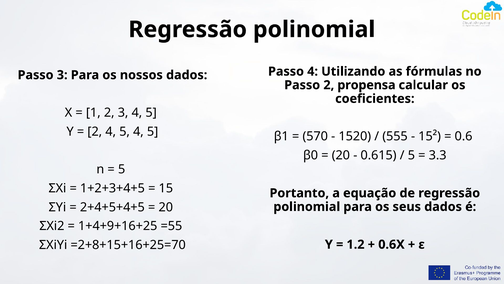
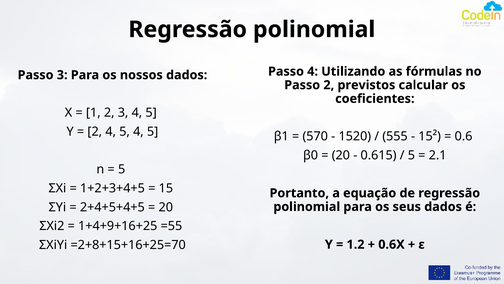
propensa: propensa -> previstos (366, 85)
3.3: 3.3 -> 2.1 (438, 155)
